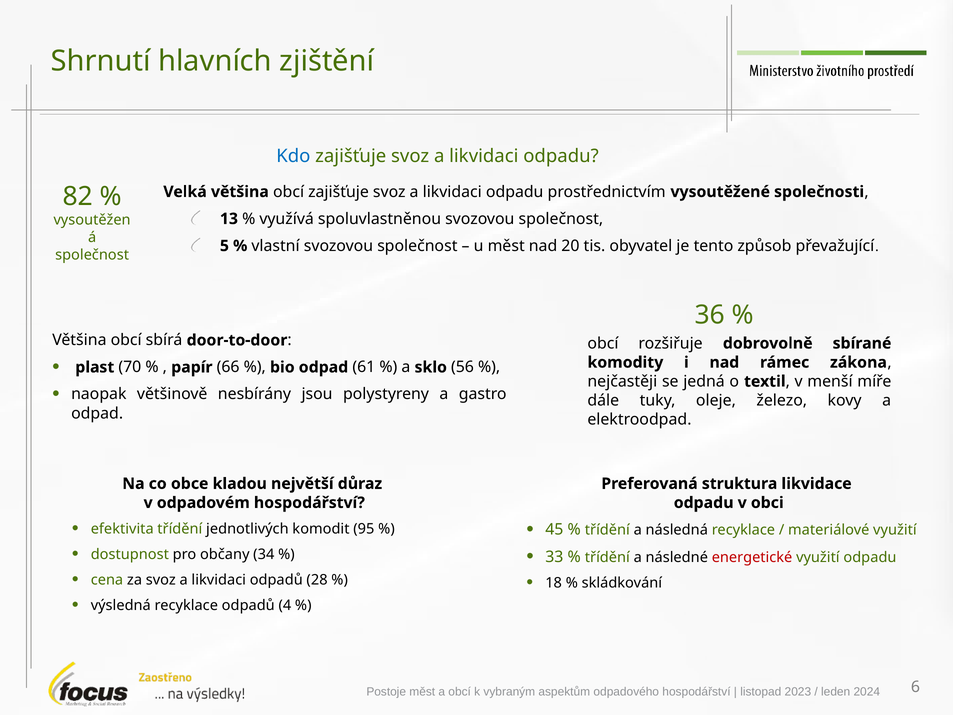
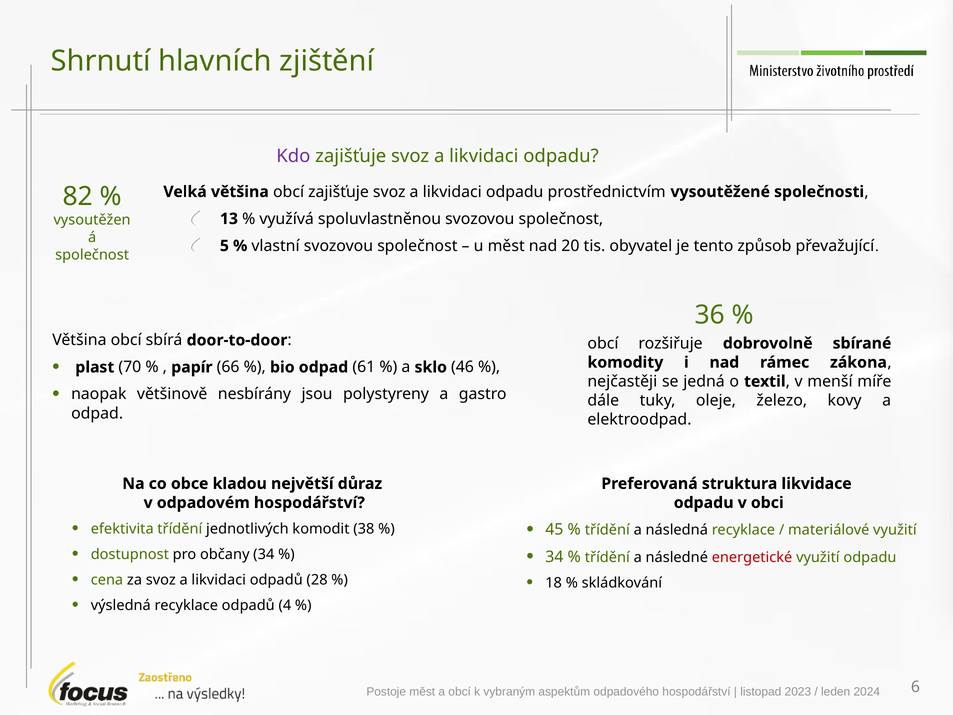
Kdo colour: blue -> purple (293, 156)
56: 56 -> 46 (463, 367)
95: 95 -> 38 (364, 529)
33: 33 -> 34 (554, 557)
